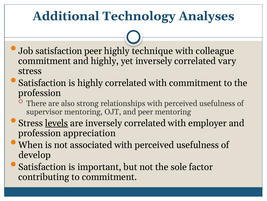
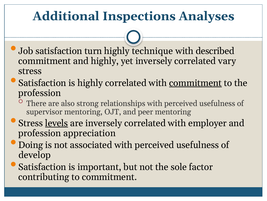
Technology: Technology -> Inspections (139, 16)
satisfaction peer: peer -> turn (93, 51)
colleague: colleague -> described (215, 51)
commitment underline: none -> present (195, 83)
When: When -> Doing (31, 145)
